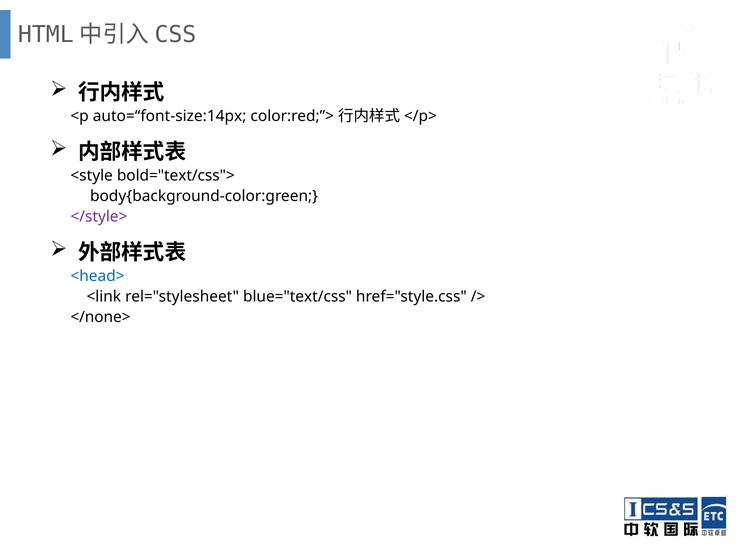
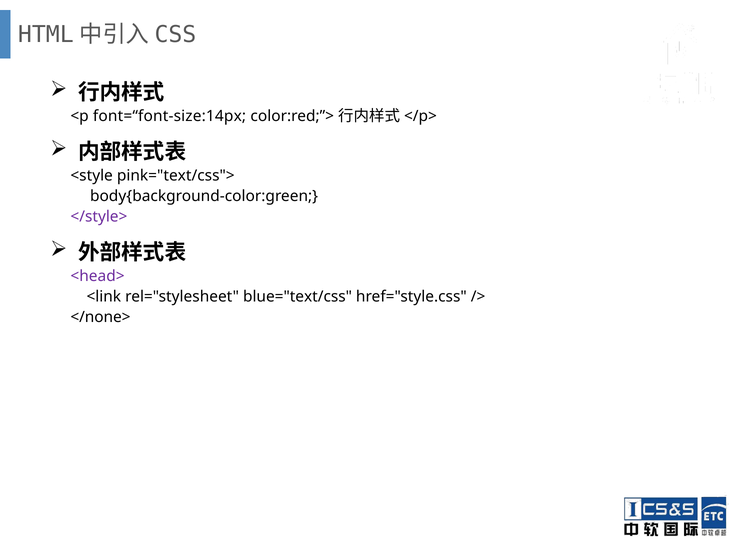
auto=“font-size:14px: auto=“font-size:14px -> font=“font-size:14px (170, 116)
bold="text/css">: bold="text/css"> -> pink="text/css"> (176, 176)
<head> colour: blue -> purple (98, 276)
